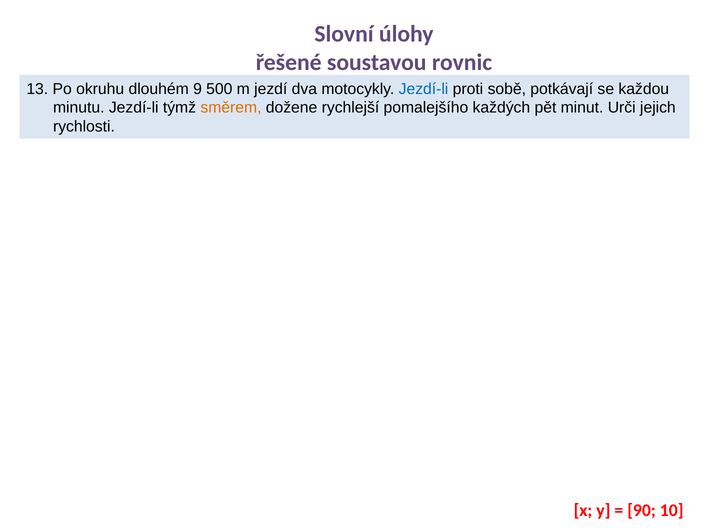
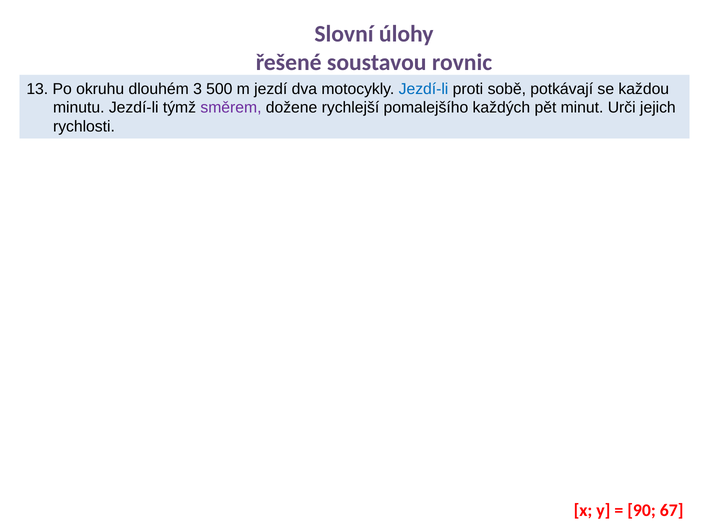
9: 9 -> 3 (198, 89)
směrem colour: orange -> purple (231, 108)
10: 10 -> 67 (672, 510)
